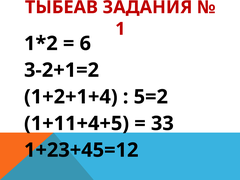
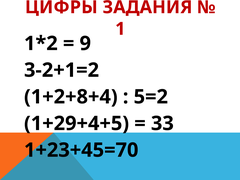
ТЫБЕАВ: ТЫБЕАВ -> ЦИФРЫ (61, 7)
6: 6 -> 9 (85, 43)
1+2+1+4: 1+2+1+4 -> 1+2+8+4 (71, 97)
1+11+4+5: 1+11+4+5 -> 1+29+4+5 (77, 123)
1+23+45=12: 1+23+45=12 -> 1+23+45=70 (81, 150)
